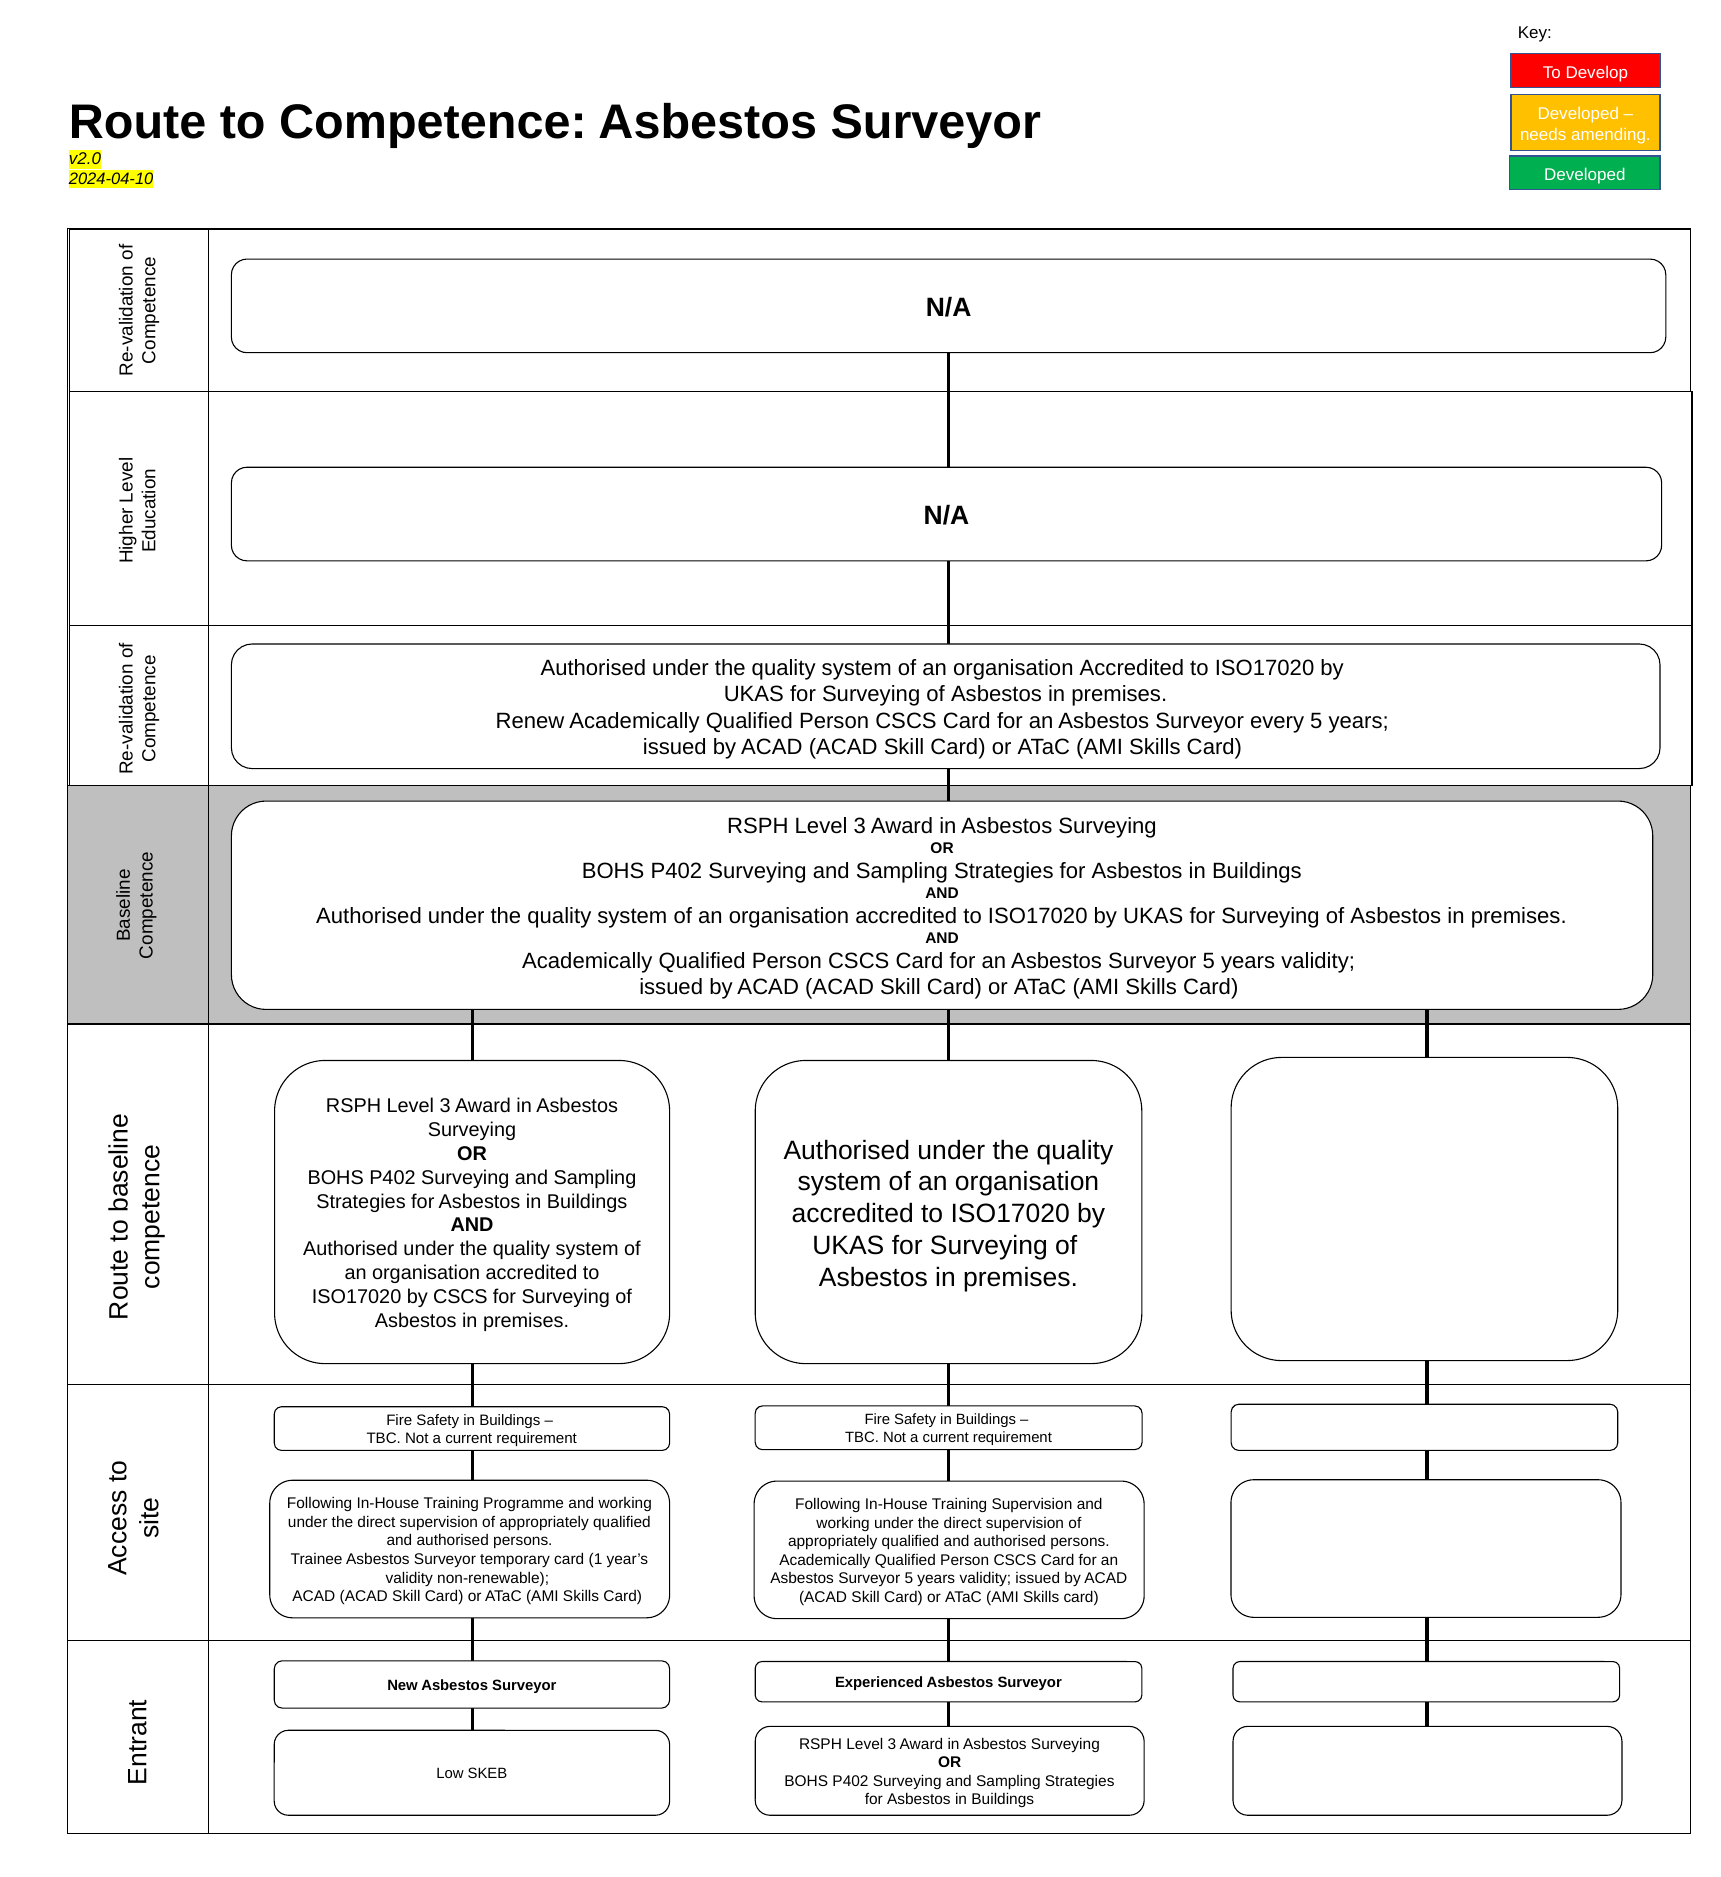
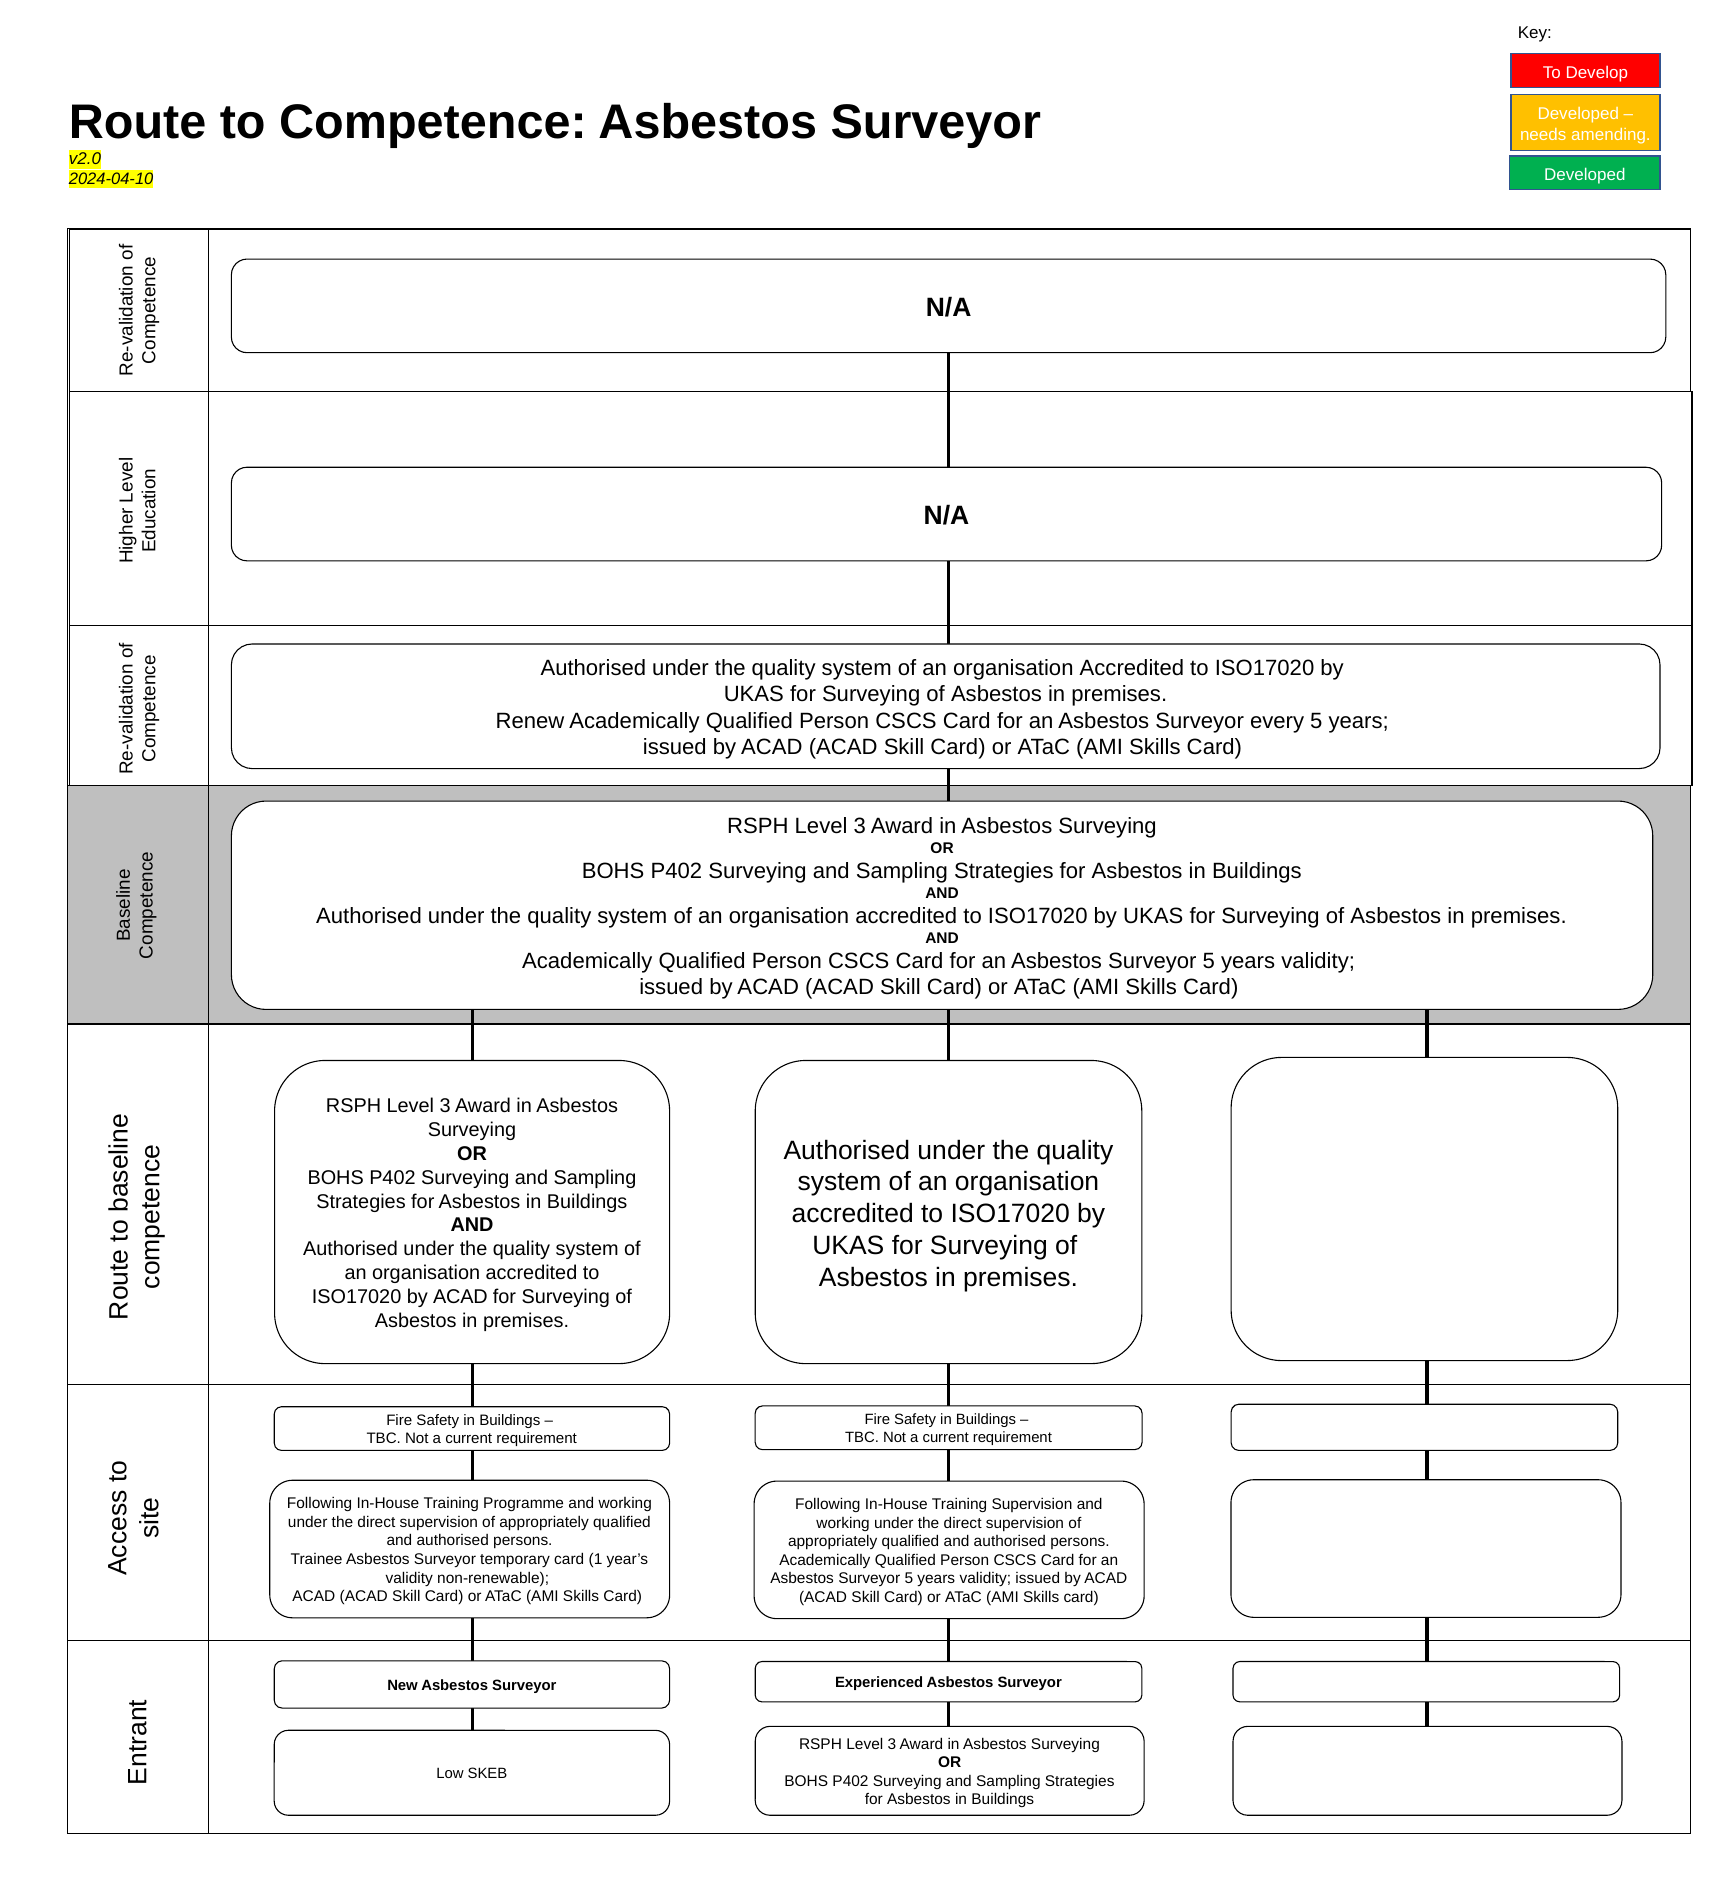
ISO17020 by CSCS: CSCS -> ACAD (460, 1297)
